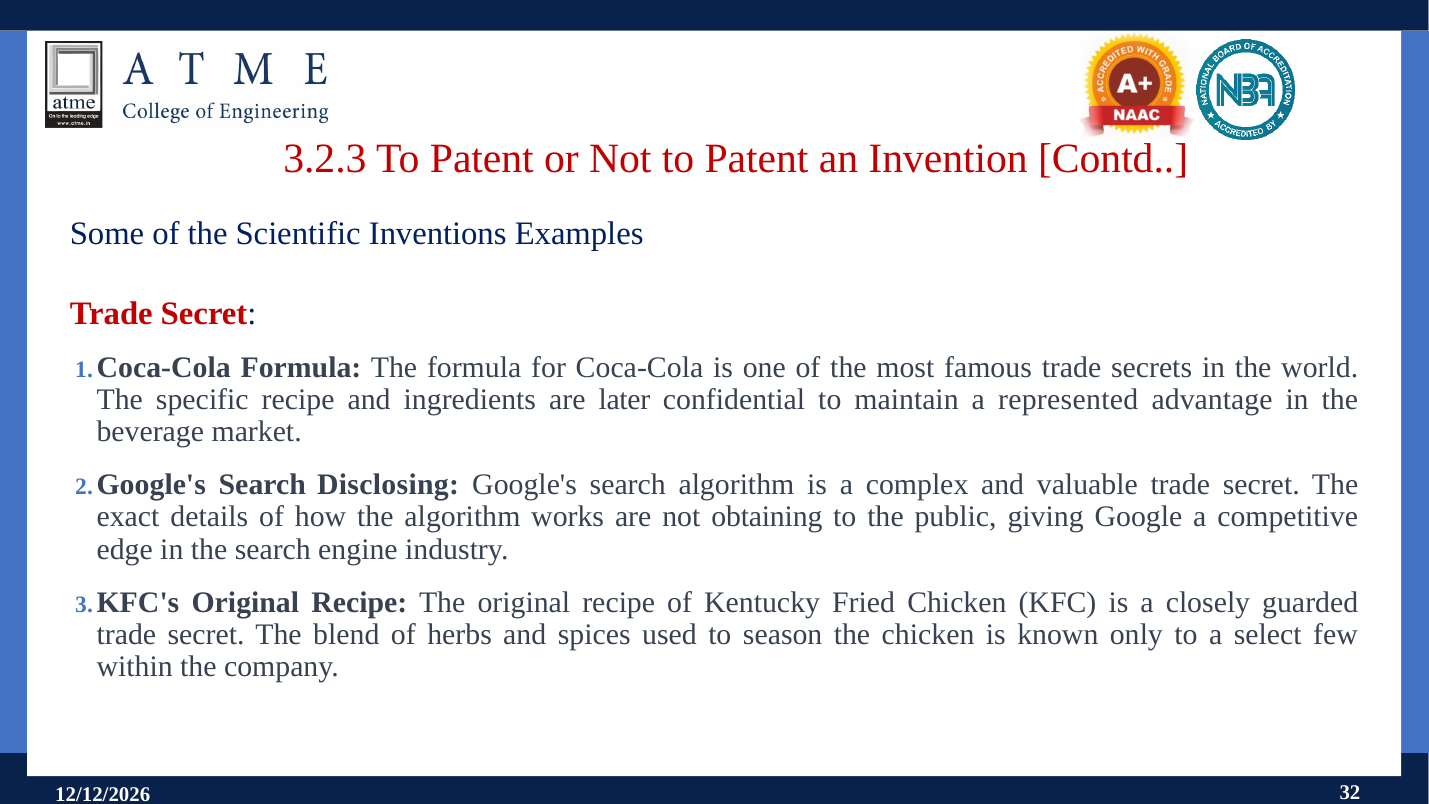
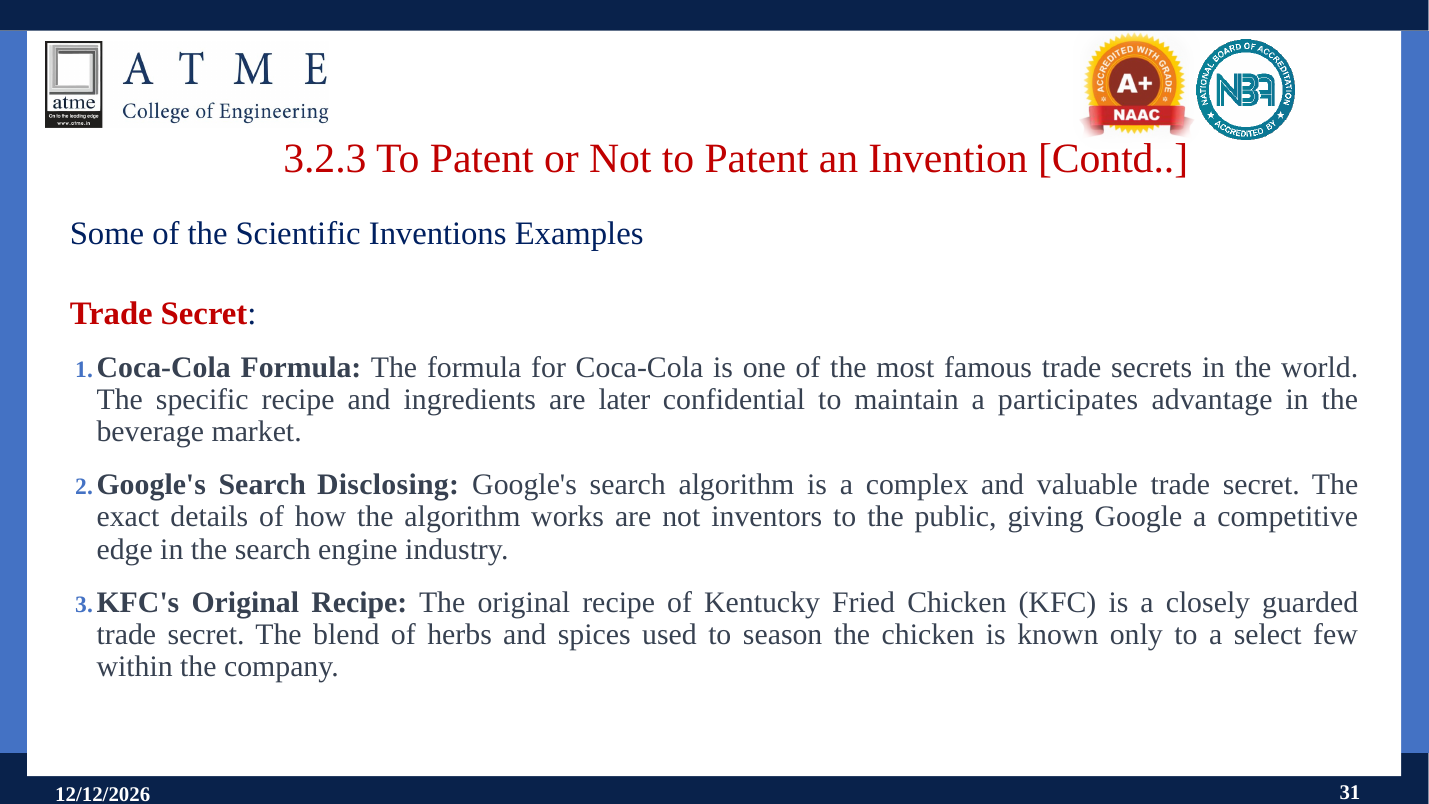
represented: represented -> participates (1068, 400)
obtaining: obtaining -> inventors (767, 517)
32: 32 -> 31 (1350, 792)
